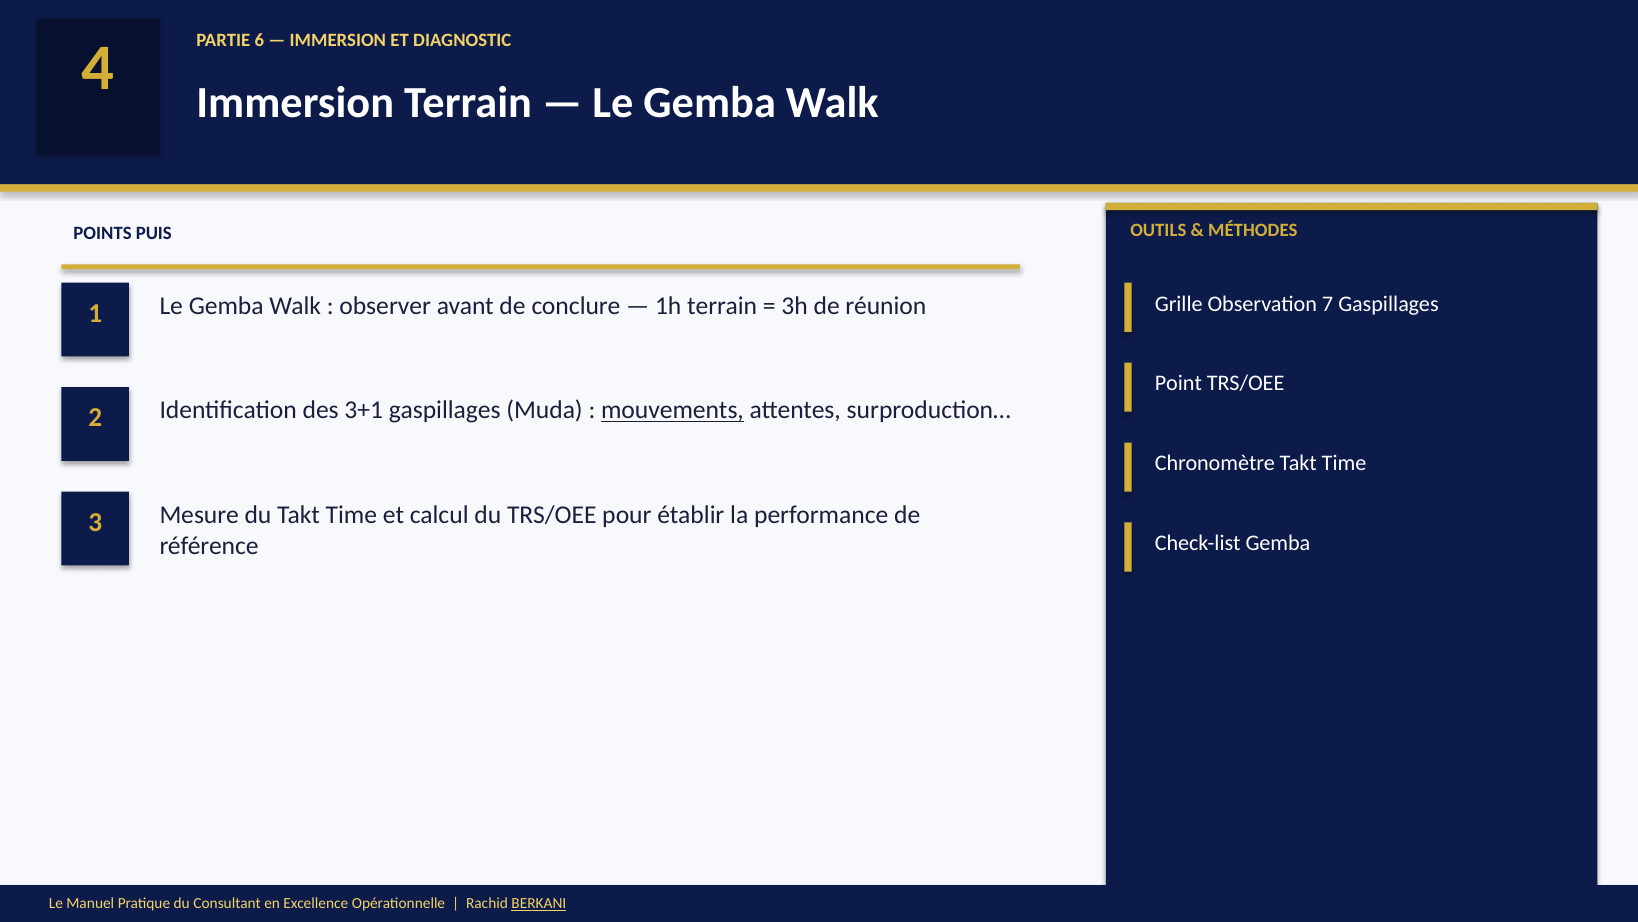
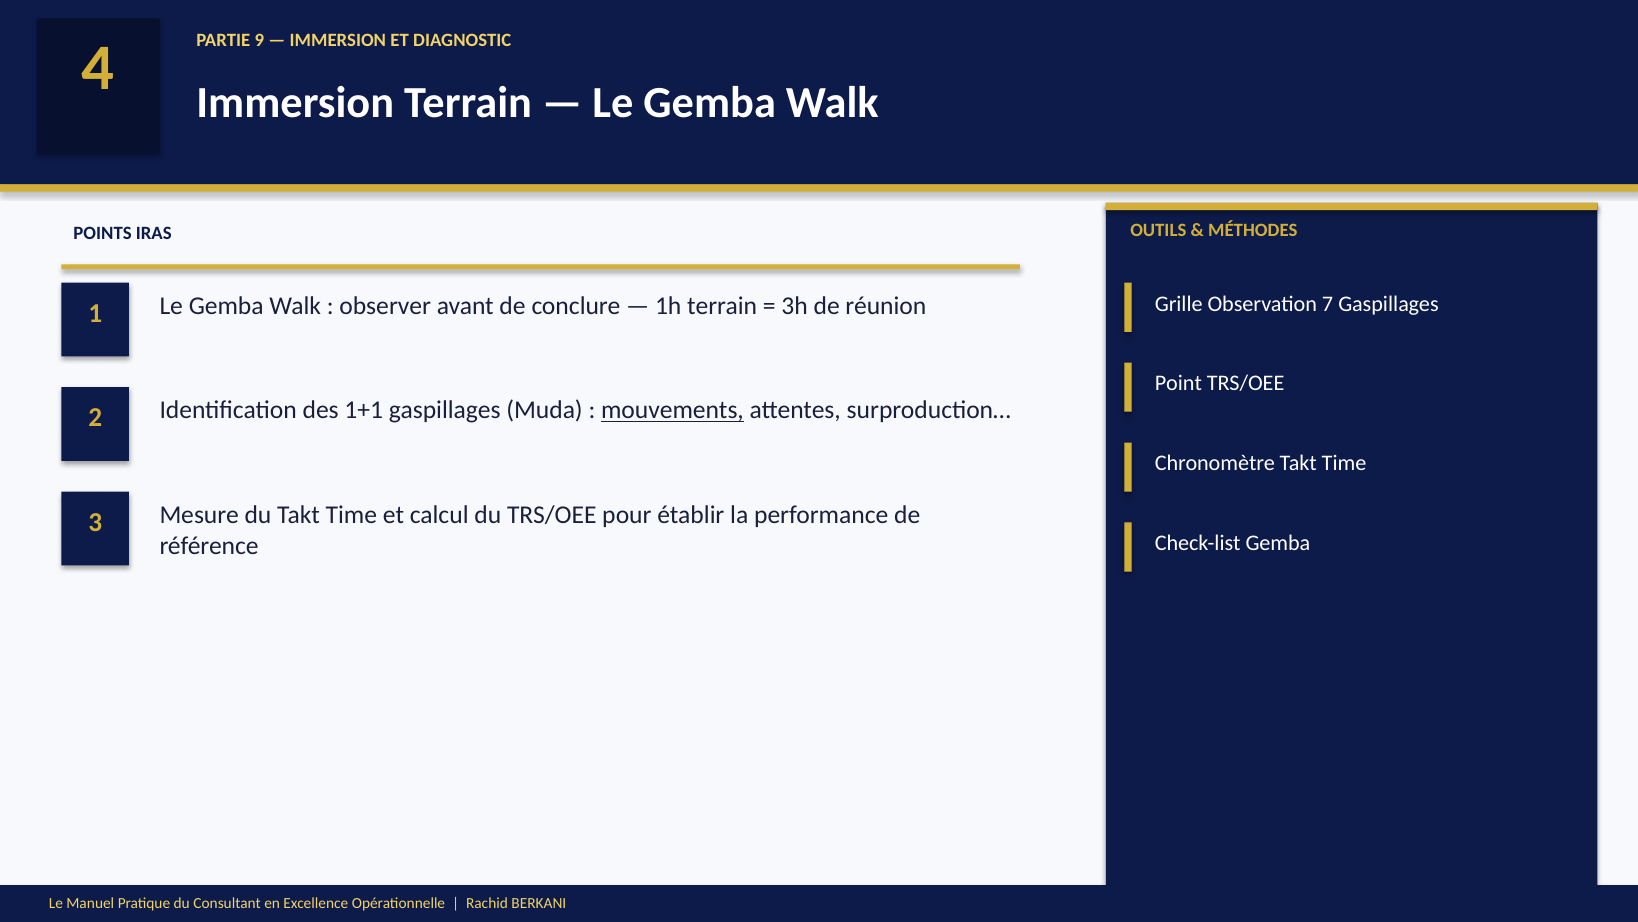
6: 6 -> 9 (259, 41)
PUIS: PUIS -> IRAS (154, 234)
3+1: 3+1 -> 1+1 (364, 410)
BERKANI underline: present -> none (539, 904)
